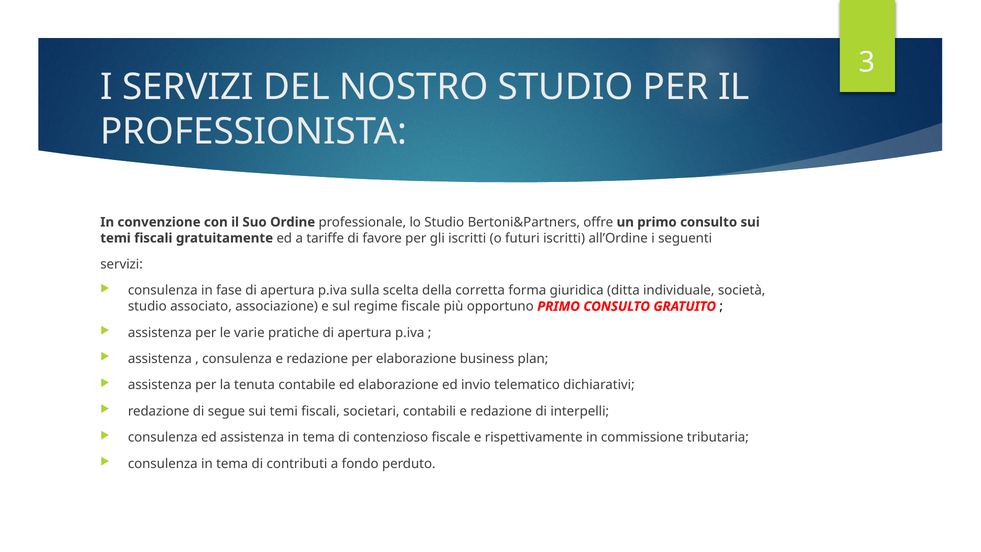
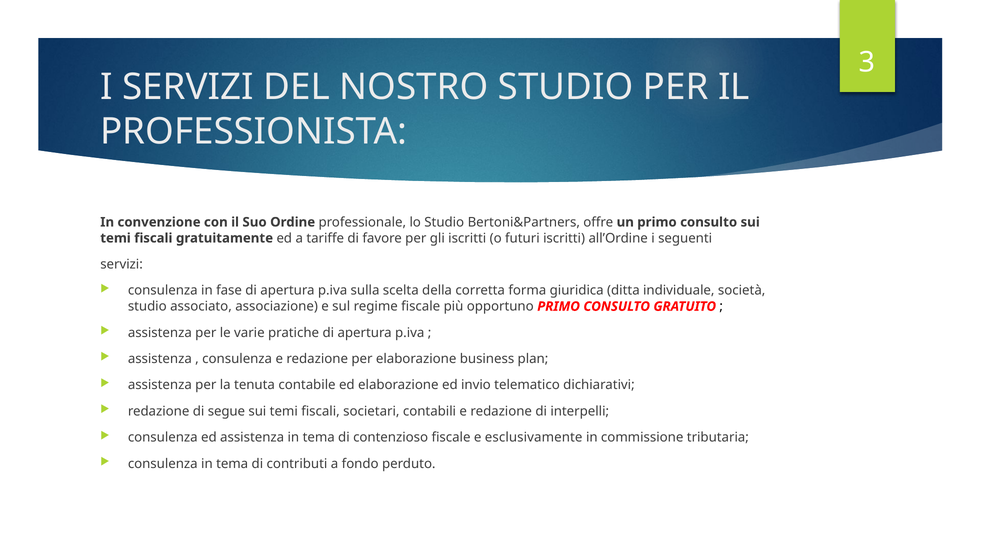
rispettivamente: rispettivamente -> esclusivamente (534, 437)
